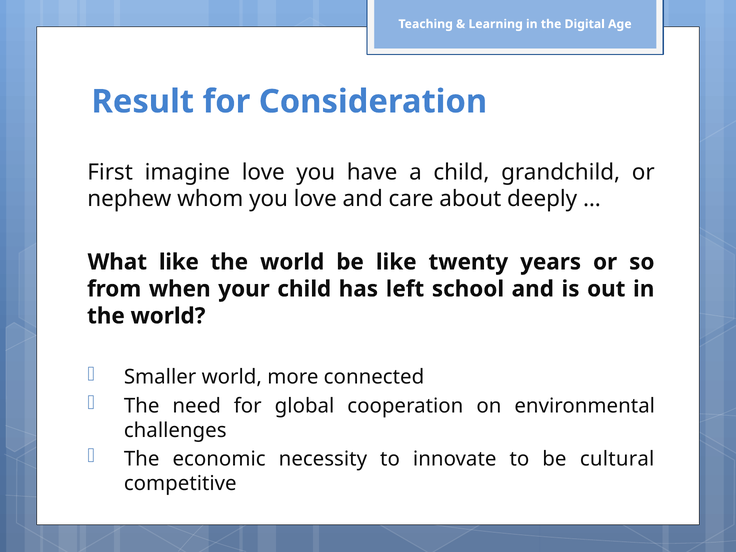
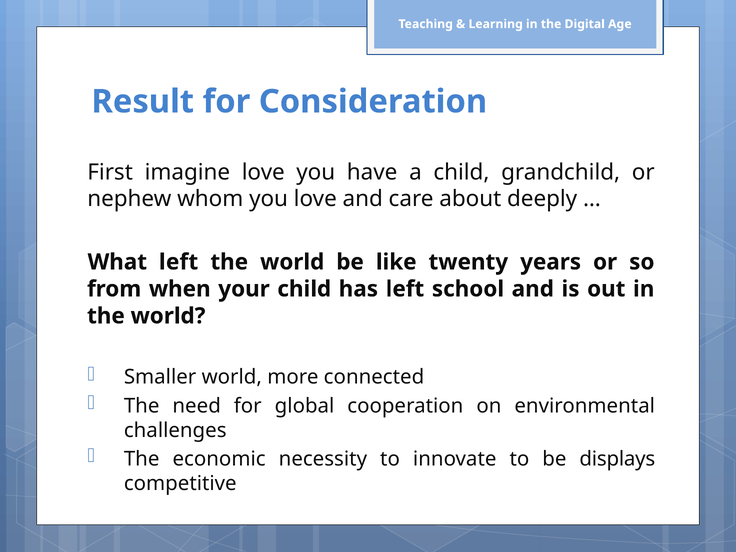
What like: like -> left (179, 262)
cultural: cultural -> displays (617, 459)
